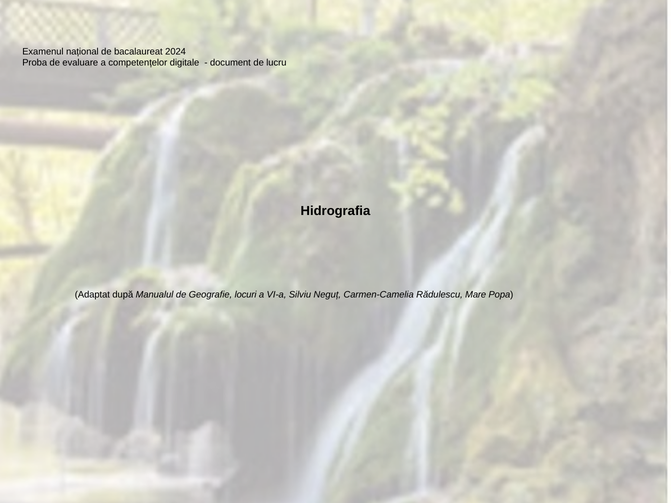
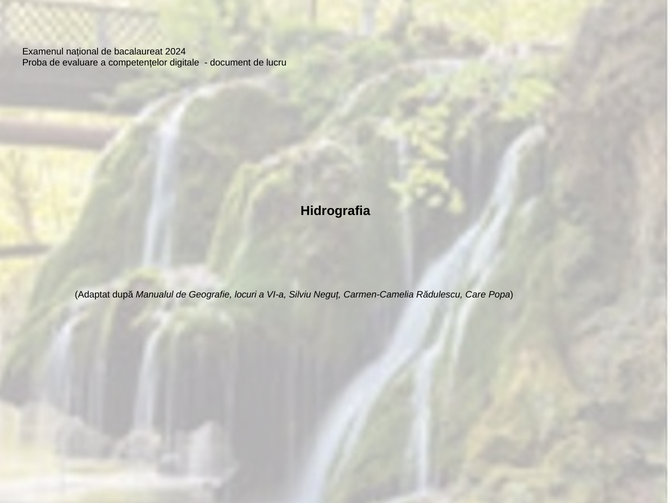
Mare: Mare -> Care (476, 295)
